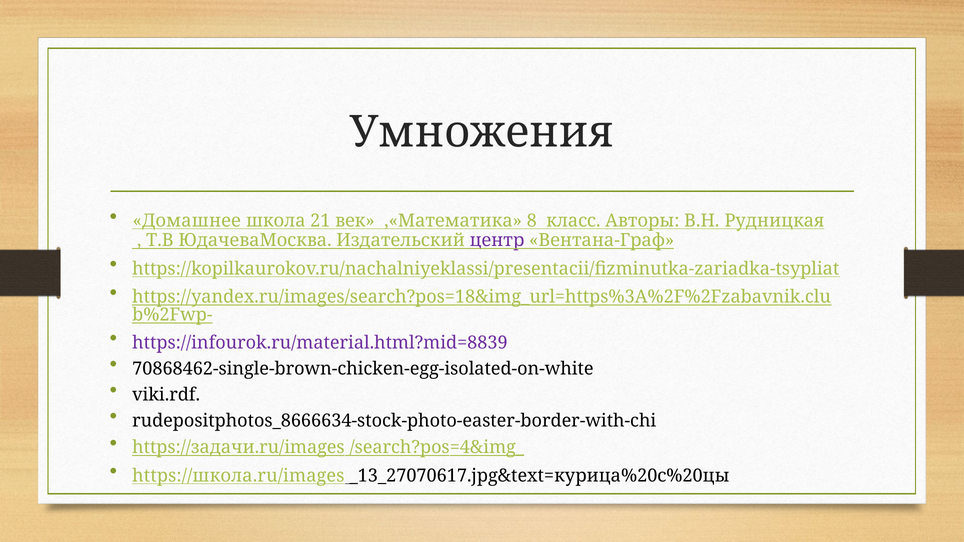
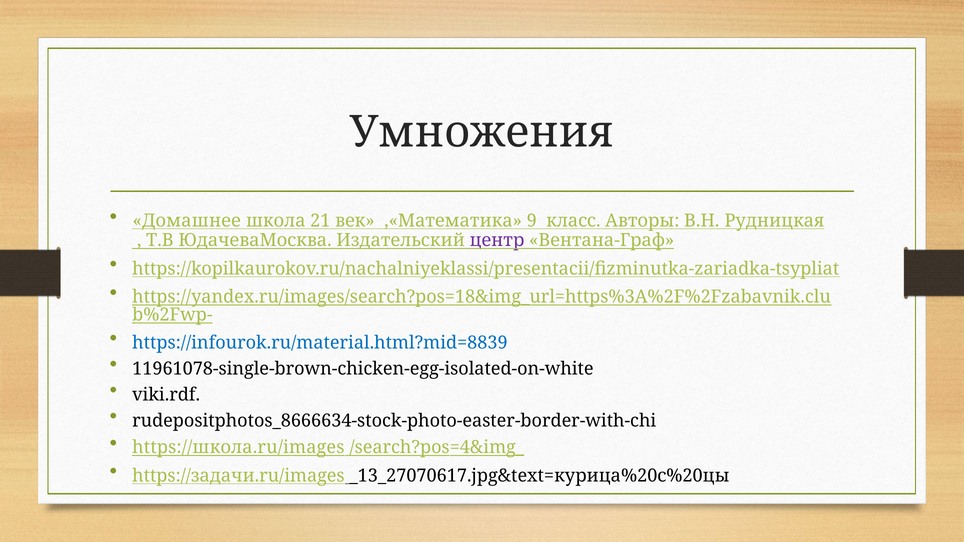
8: 8 -> 9 (532, 221)
https://infourok.ru/material.html?mid=8839 colour: purple -> blue (320, 343)
70868462-single-brown-chicken-egg-isolated-on-white: 70868462-single-brown-chicken-egg-isolated-on-white -> 11961078-single-brown-chicken-egg-isolated-on-white (363, 369)
https://задачи.ru/images: https://задачи.ru/images -> https://школа.ru/images (238, 447)
https://школа.ru/images: https://школа.ru/images -> https://задачи.ru/images (238, 476)
